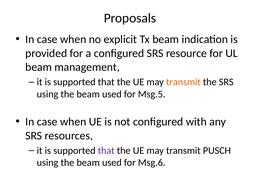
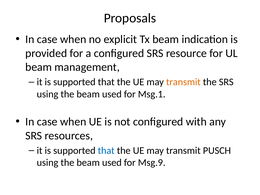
Msg.5: Msg.5 -> Msg.1 (152, 94)
that colour: purple -> blue (106, 151)
Msg.6: Msg.6 -> Msg.9 (152, 163)
